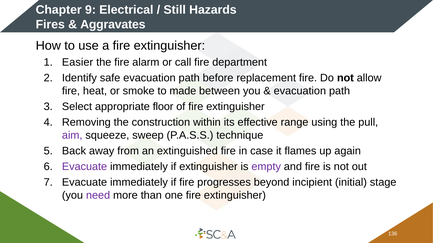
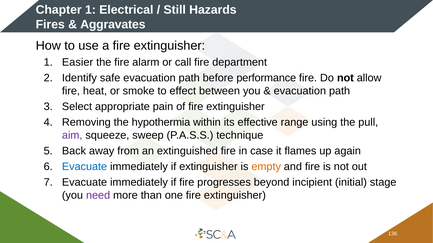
Chapter 9: 9 -> 1 (90, 10)
replacement: replacement -> performance (266, 78)
made: made -> effect (183, 91)
floor: floor -> pain (163, 107)
construction: construction -> hypothermia (161, 123)
Evacuate colour: purple -> blue (85, 167)
empty colour: purple -> orange (266, 167)
